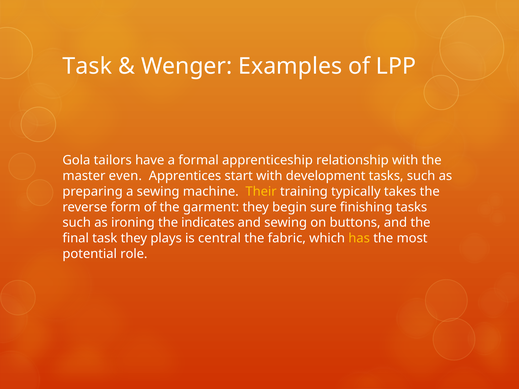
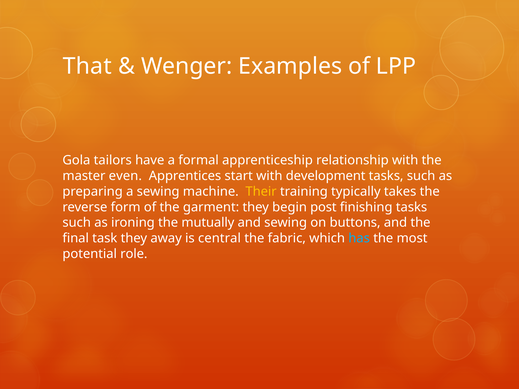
Task: Task -> That (87, 66)
sure: sure -> post (323, 207)
indicates: indicates -> mutually (208, 223)
plays: plays -> away (166, 238)
has colour: yellow -> light blue (359, 238)
